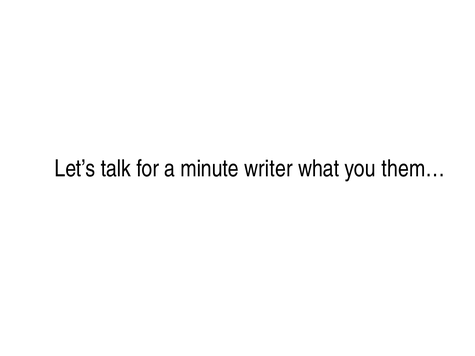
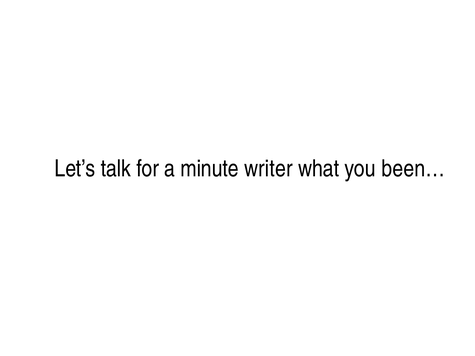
them…: them… -> been… (413, 169)
